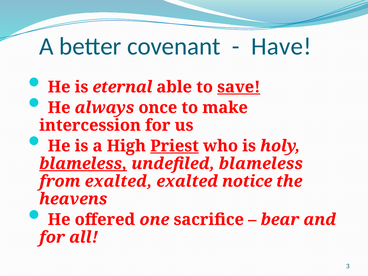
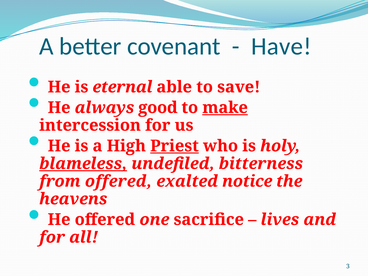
save underline: present -> none (239, 87)
once: once -> good (158, 108)
make underline: none -> present (225, 108)
undefiled blameless: blameless -> bitterness (261, 164)
from exalted: exalted -> offered (118, 181)
bear: bear -> lives (280, 220)
